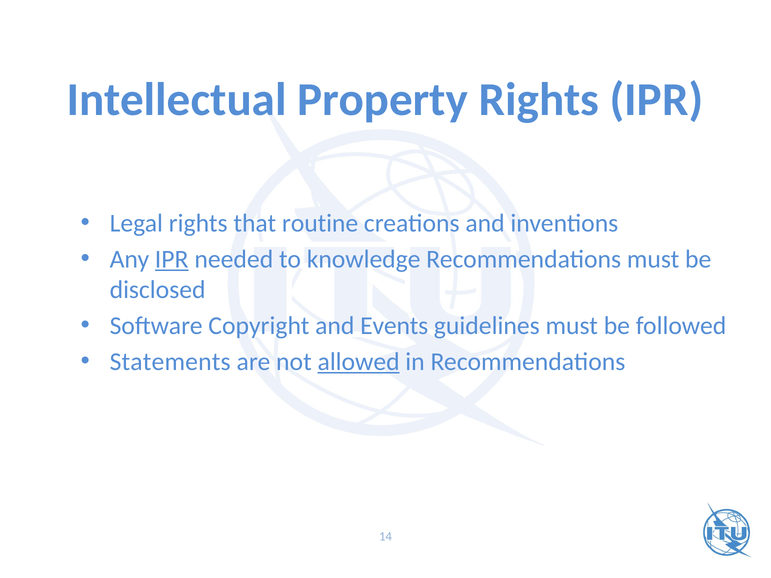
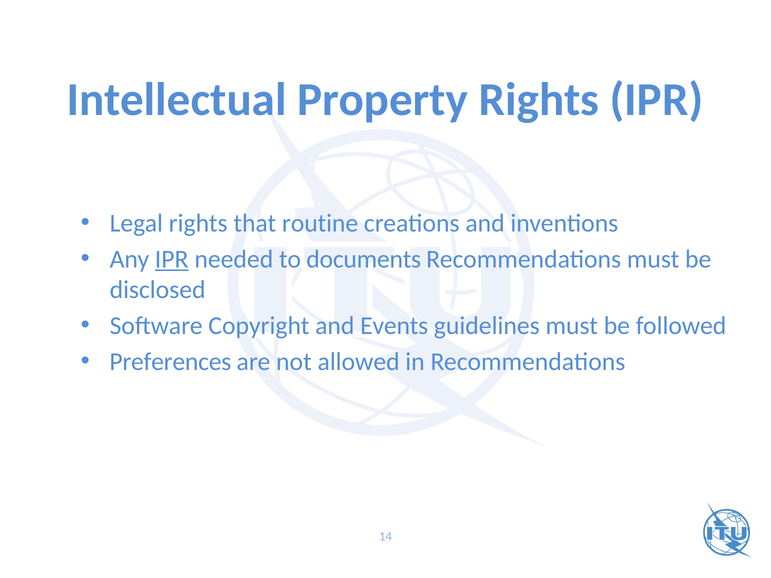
knowledge: knowledge -> documents (364, 259)
Statements: Statements -> Preferences (170, 362)
allowed underline: present -> none (359, 362)
